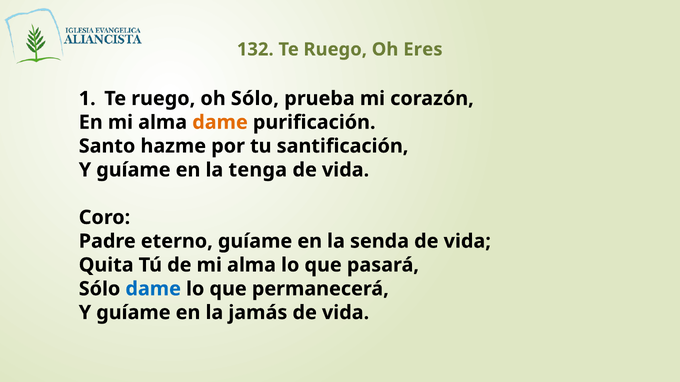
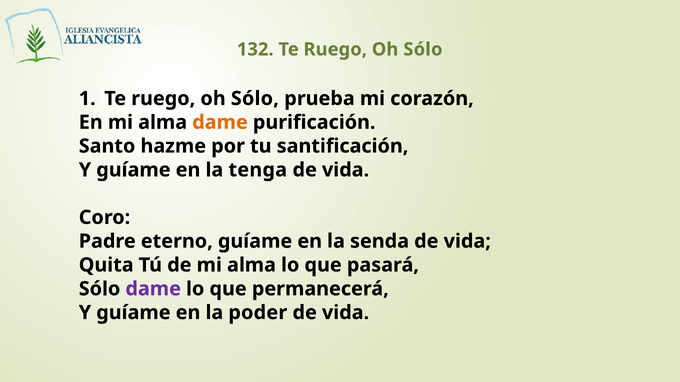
Eres: Eres -> Sólo (423, 49)
dame colour: blue -> purple (153, 289)
jamás: jamás -> poder (258, 313)
